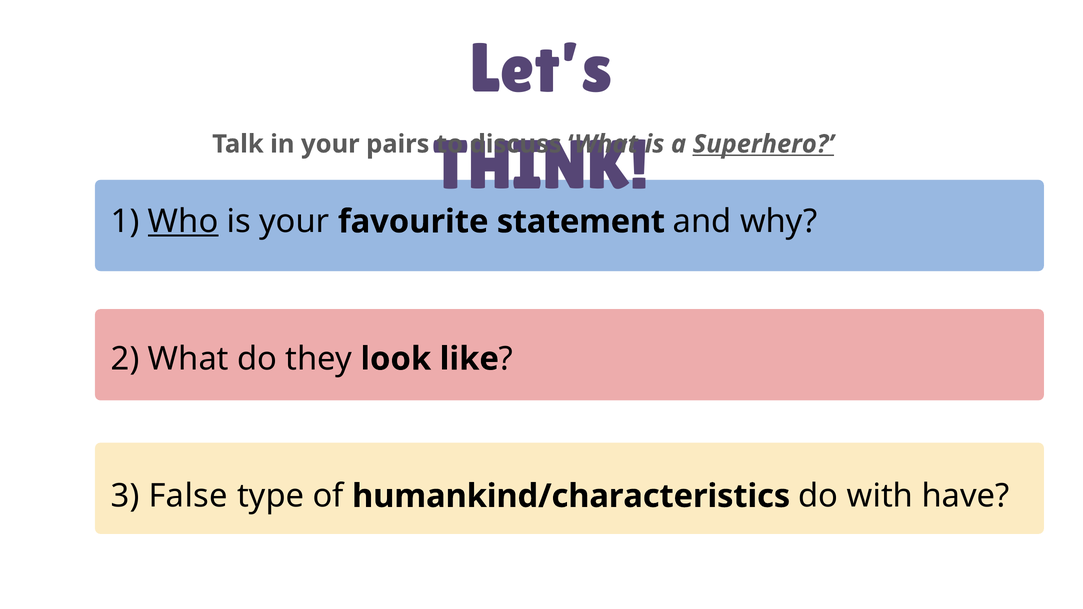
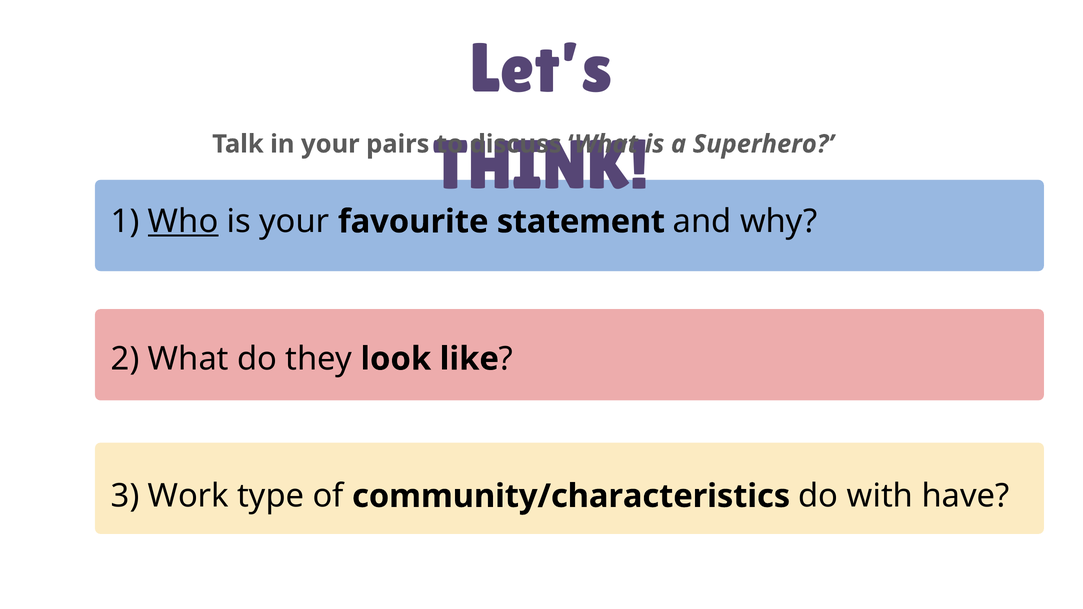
Superhero underline: present -> none (763, 144)
False: False -> Work (188, 496)
humankind/characteristics: humankind/characteristics -> community/characteristics (571, 496)
